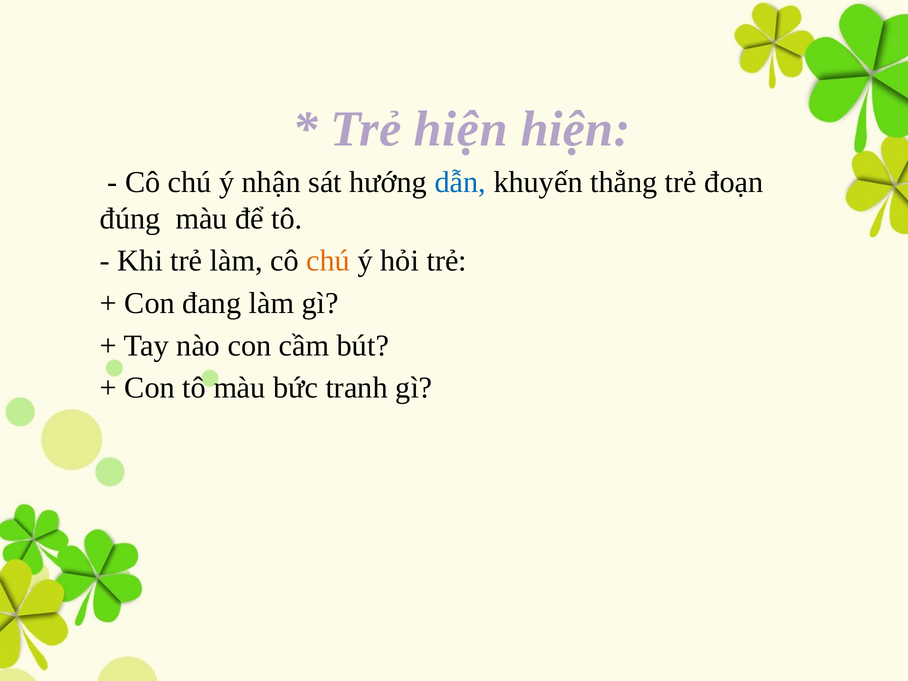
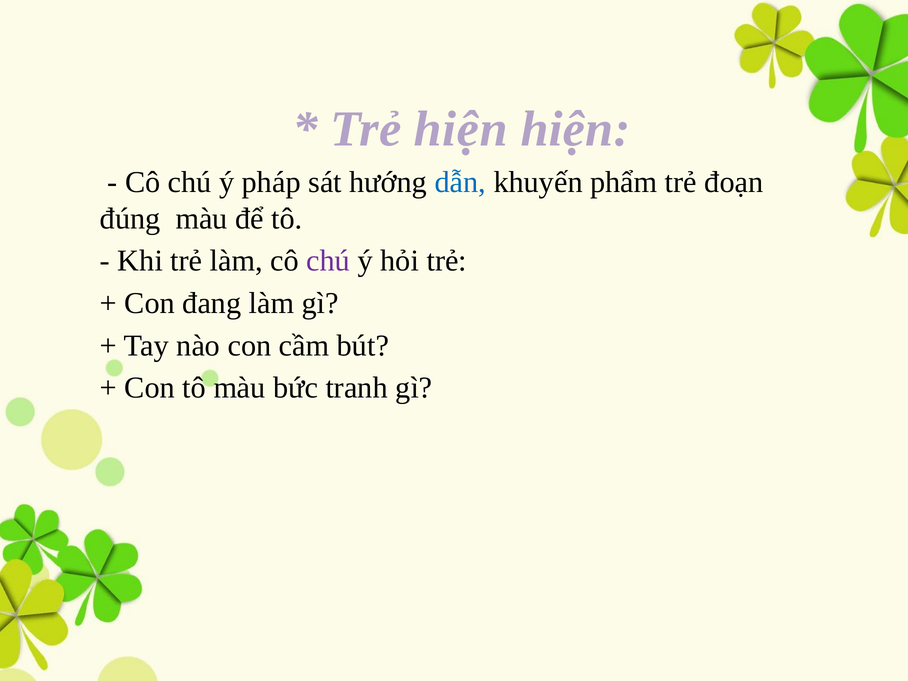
nhận: nhận -> pháp (271, 182)
thẳng: thẳng -> phẩm (624, 182)
chú colour: orange -> purple (328, 261)
